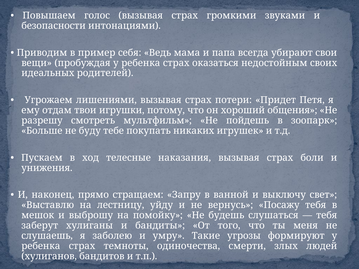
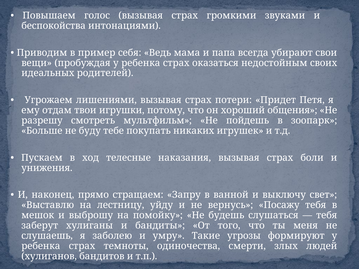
безопасности: безопасности -> беспокойства (54, 26)
